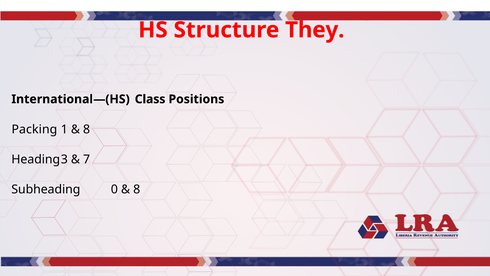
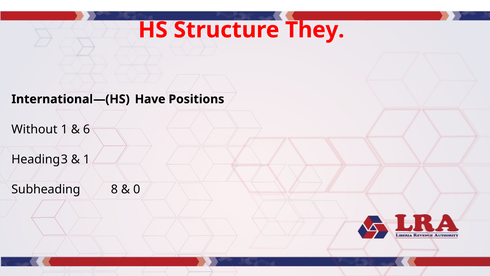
Class: Class -> Have (150, 99)
Packing: Packing -> Without (34, 129)
8: 8 -> 6 (87, 129)
7: 7 -> 1 (87, 159)
0: 0 -> 8 (114, 189)
8: 8 -> 0 (137, 189)
